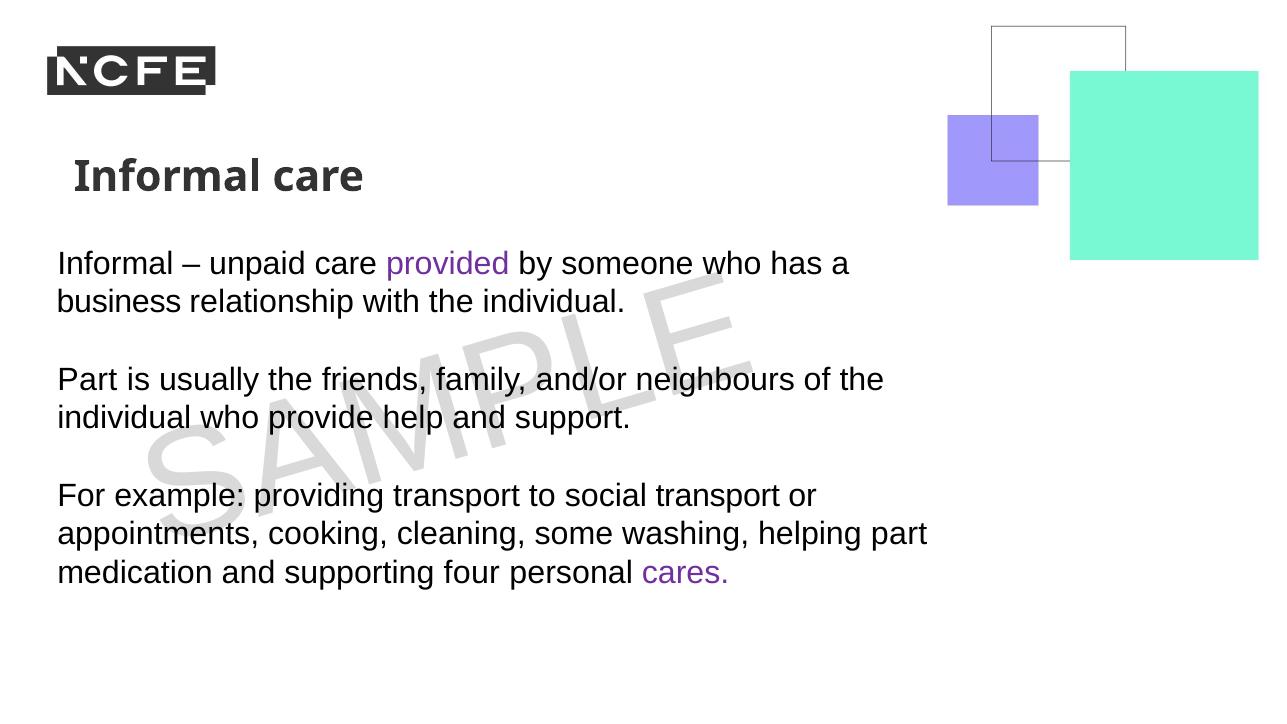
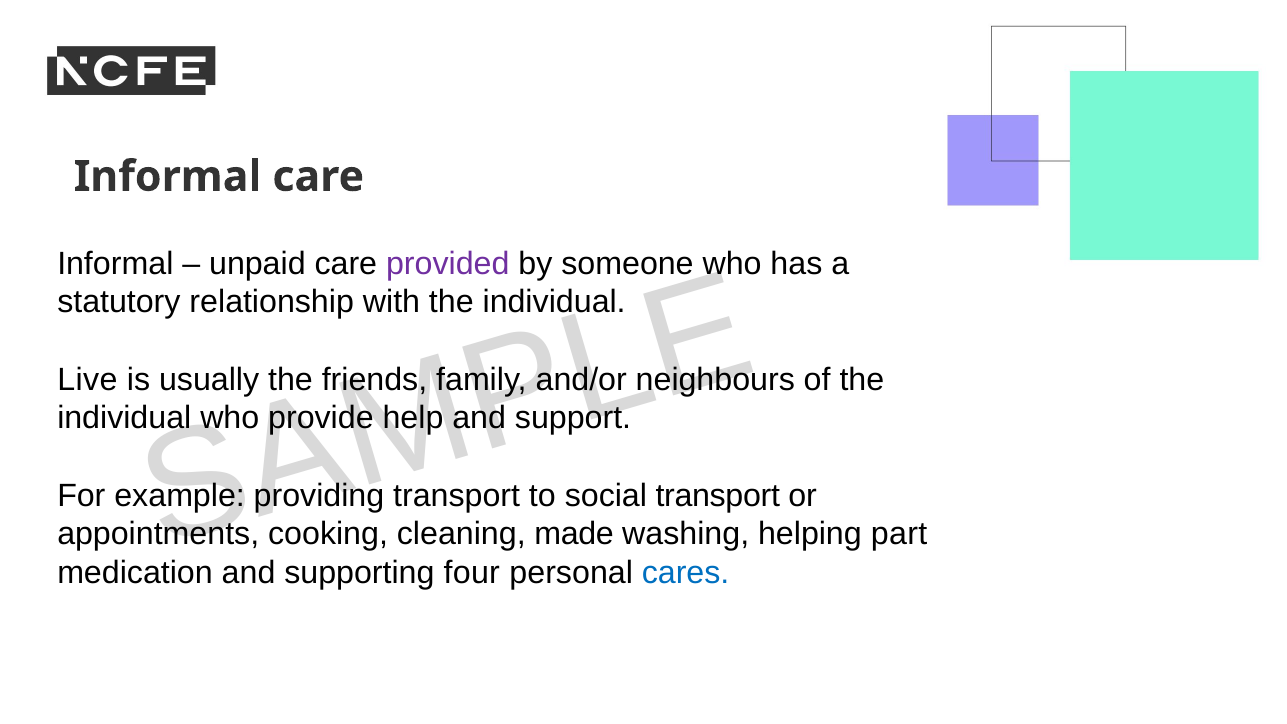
business: business -> statutory (119, 302)
Part: Part -> Live (87, 380)
some: some -> made (574, 534)
cares colour: purple -> blue (686, 573)
